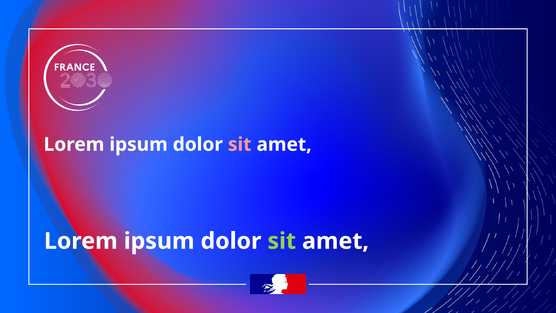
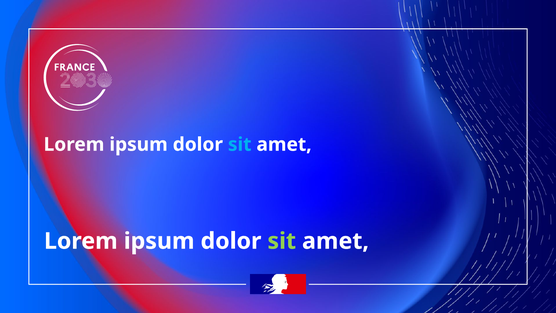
sit colour: pink -> light blue (240, 144)
